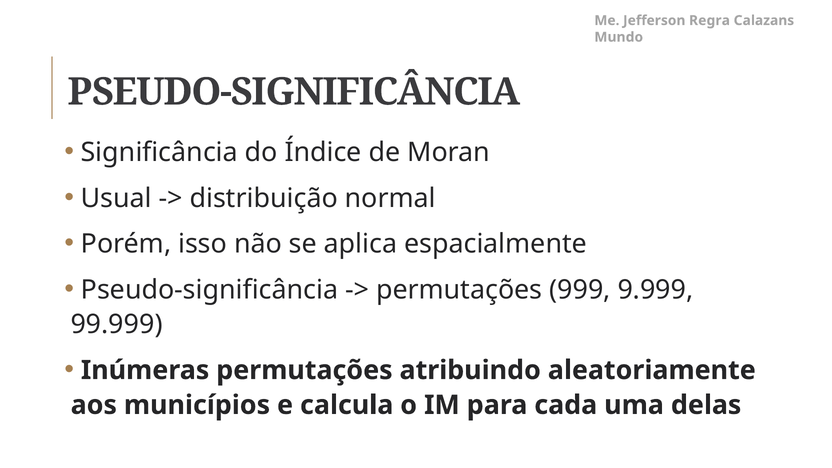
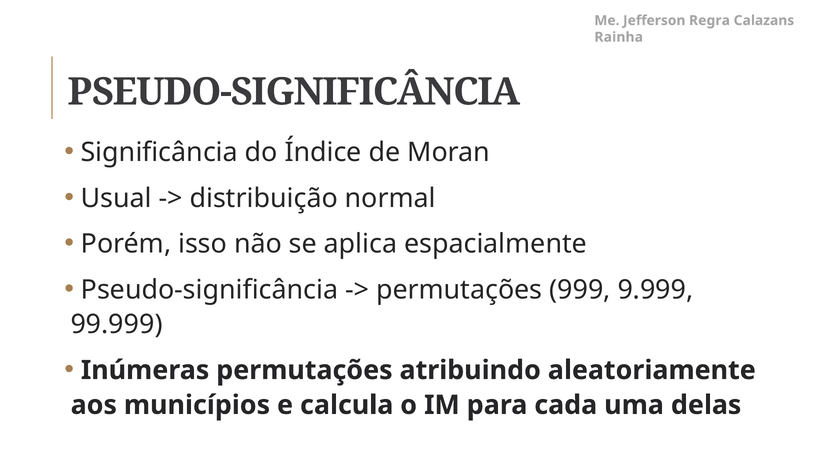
Mundo: Mundo -> Rainha (619, 37)
